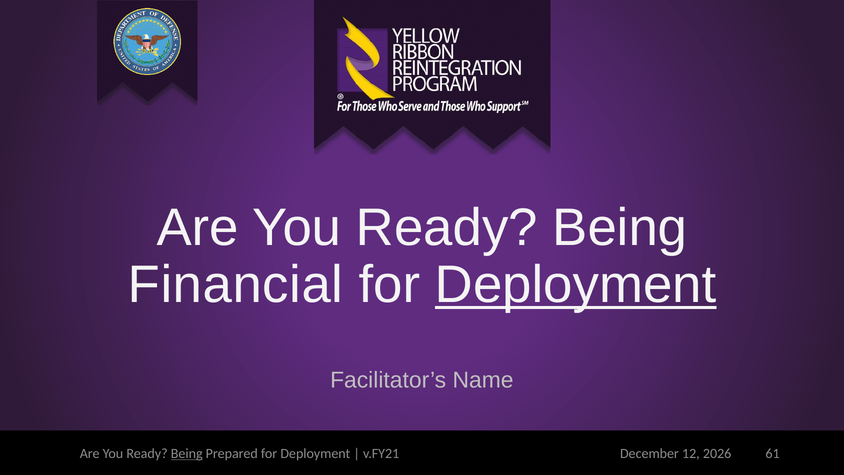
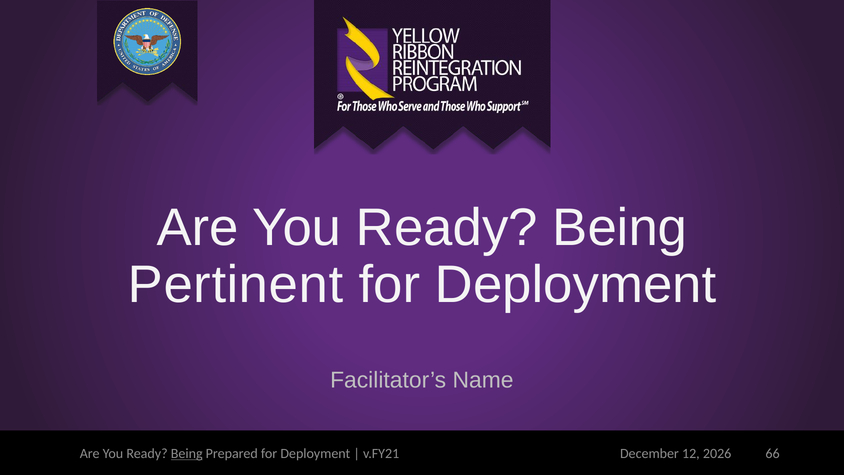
Financial: Financial -> Pertinent (236, 285)
Deployment underline: present -> none (576, 285)
61: 61 -> 66 (773, 453)
